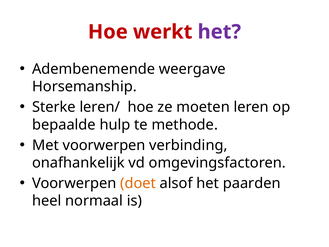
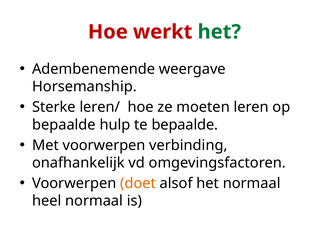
het colour: purple -> green (219, 32)
te methode: methode -> bepaalde (185, 125)
het paarden: paarden -> normaal (252, 183)
